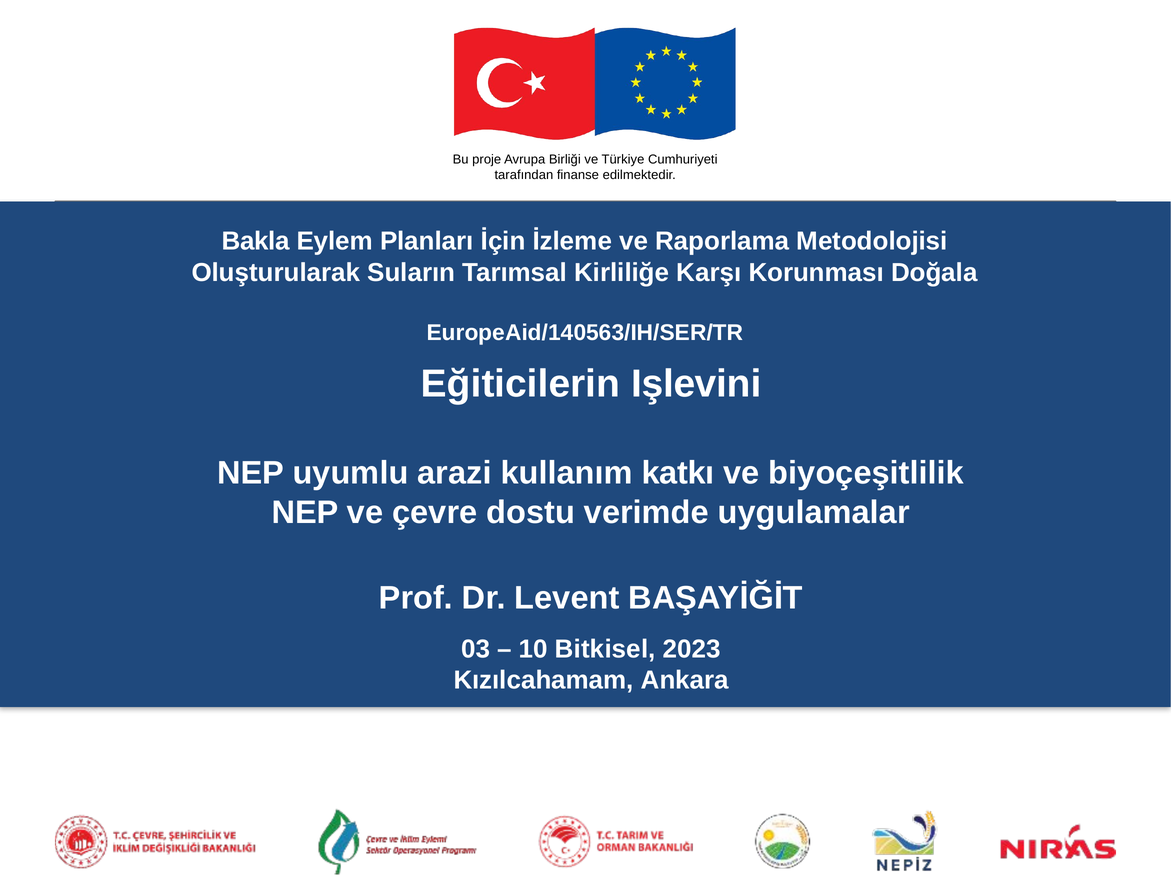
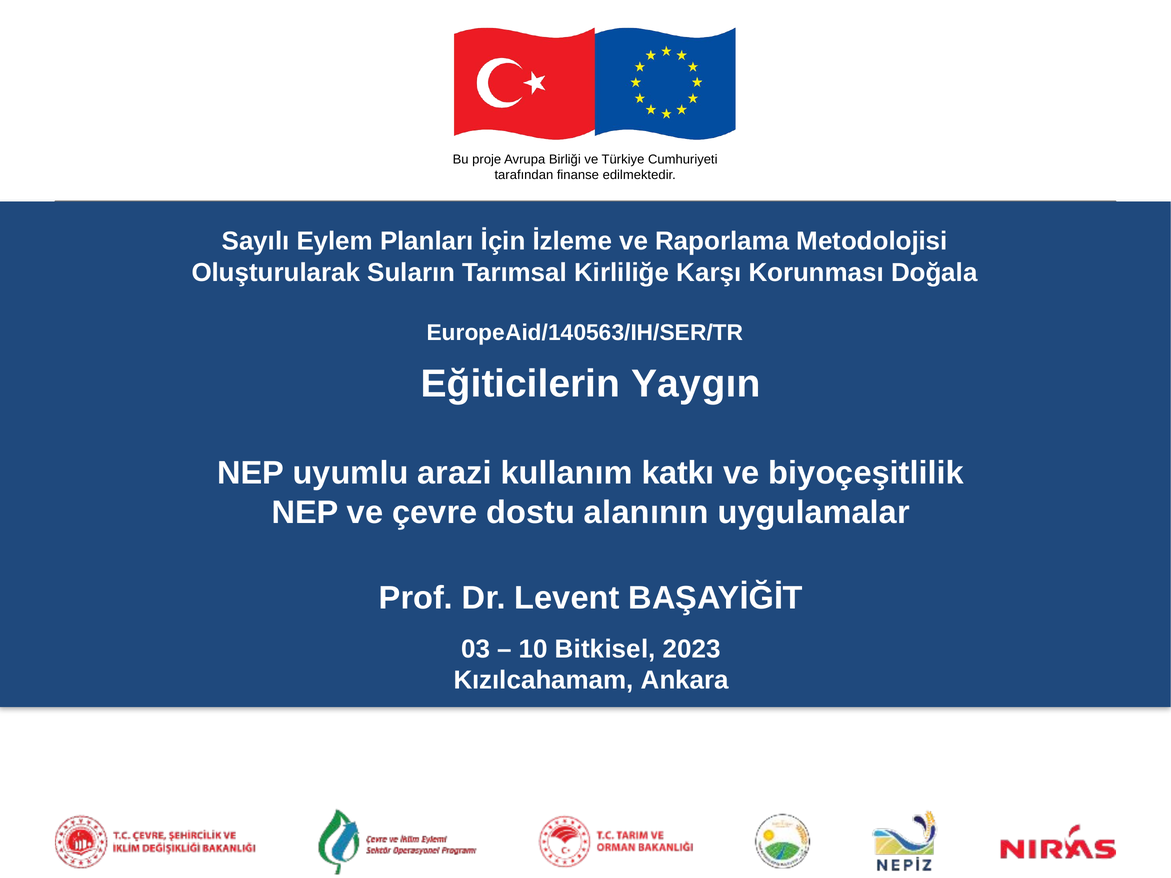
Bakla: Bakla -> Sayılı (256, 241)
Işlevini: Işlevini -> Yaygın (696, 384)
verimde: verimde -> alanının (646, 512)
